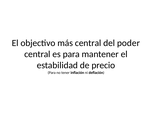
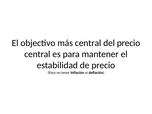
del poder: poder -> precio (129, 43)
